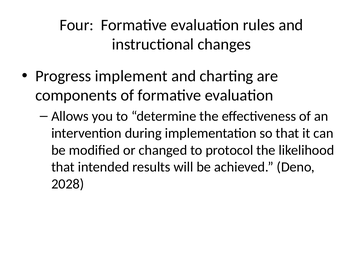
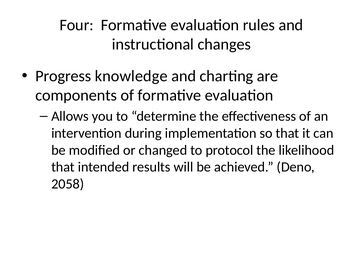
implement: implement -> knowledge (131, 76)
2028: 2028 -> 2058 (68, 184)
